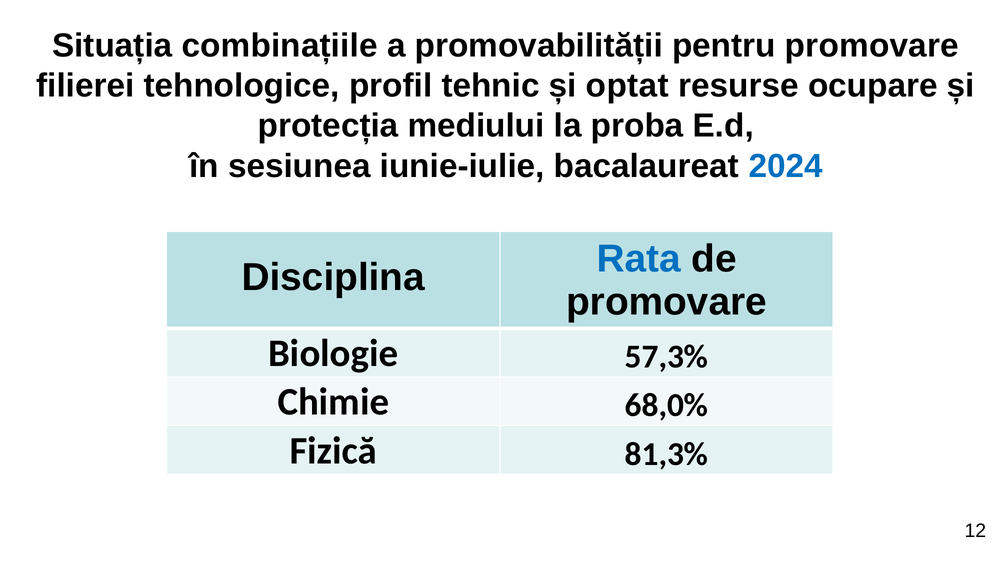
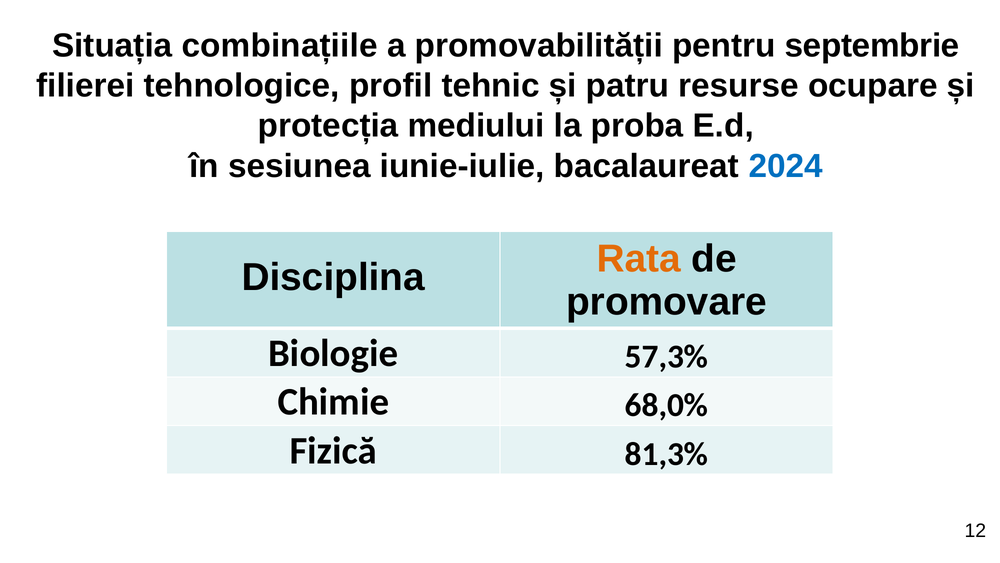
pentru promovare: promovare -> septembrie (872, 46)
optat: optat -> patru (627, 86)
Rata colour: blue -> orange (639, 259)
